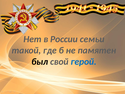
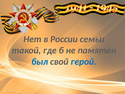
был colour: black -> blue (40, 62)
